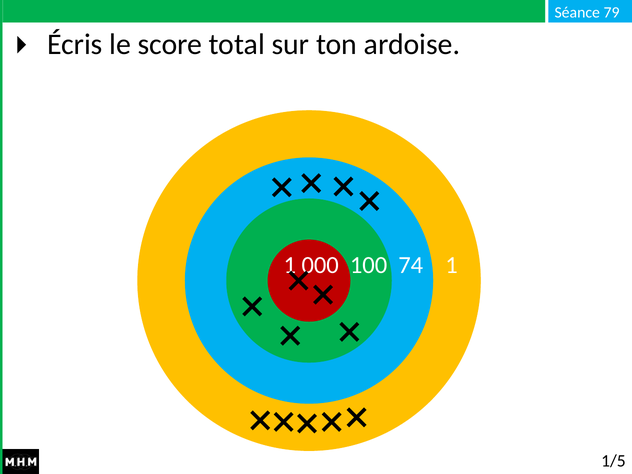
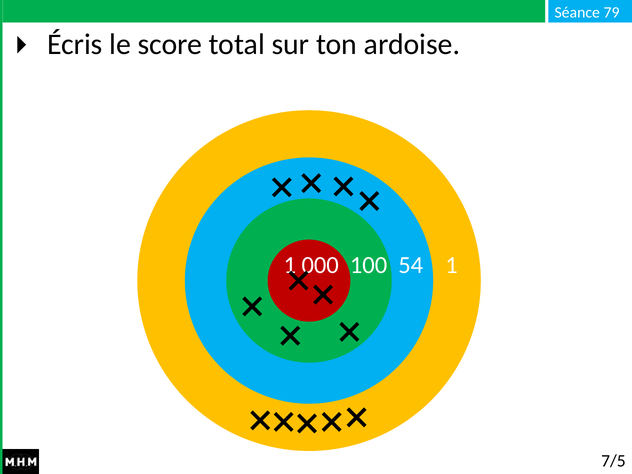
74: 74 -> 54 (411, 265)
1/5: 1/5 -> 7/5 (613, 461)
